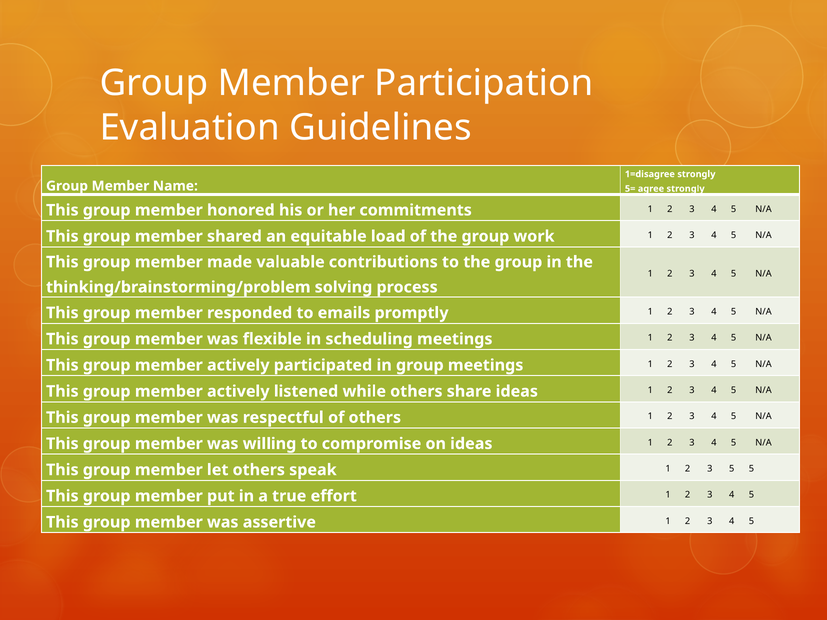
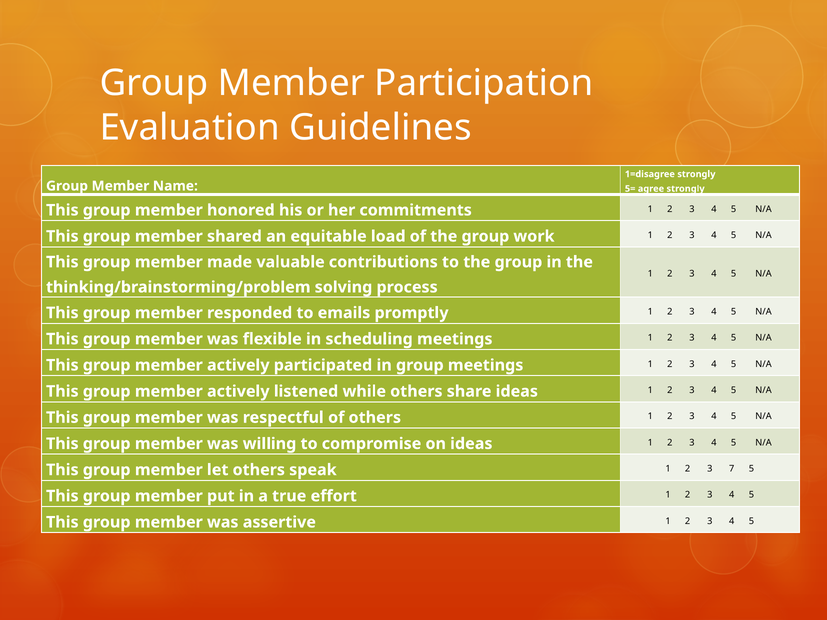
3 5: 5 -> 7 (732, 469)
